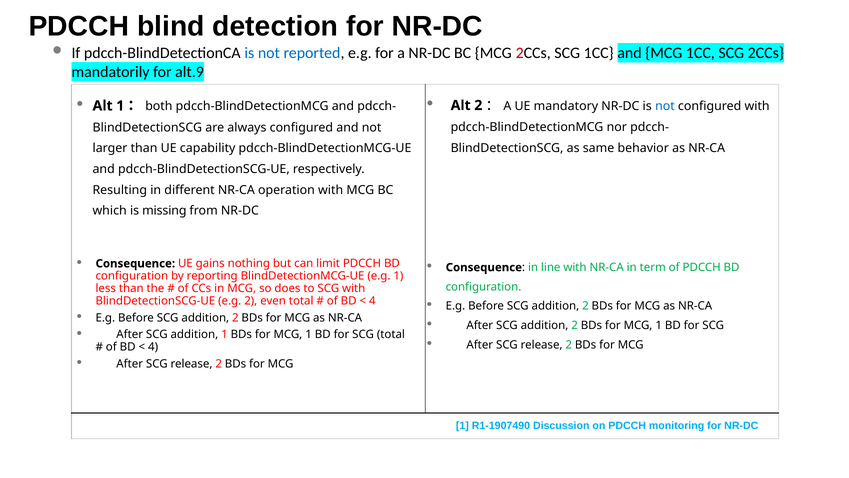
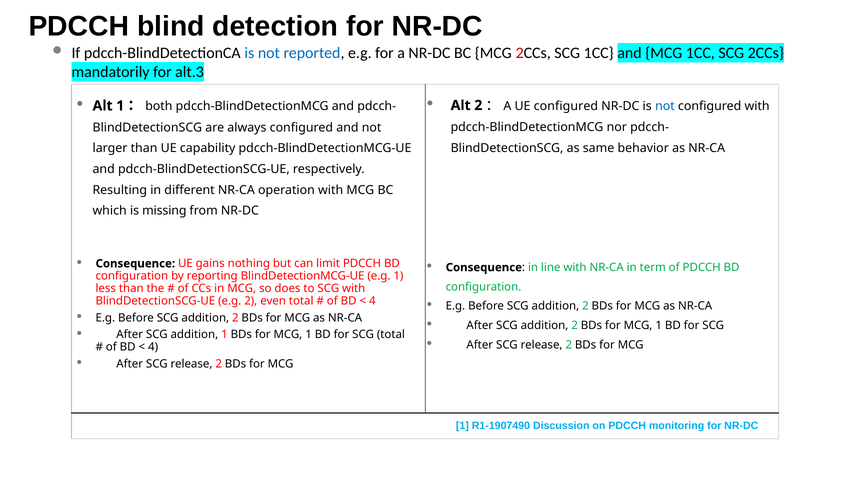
alt.9: alt.9 -> alt.3 (190, 72)
UE mandatory: mandatory -> configured (566, 106)
